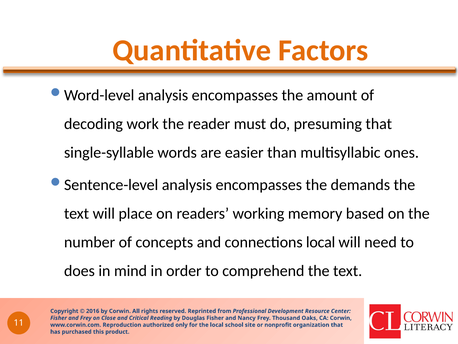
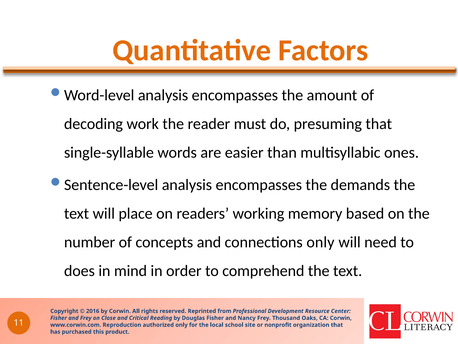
connections local: local -> only (320, 242)
